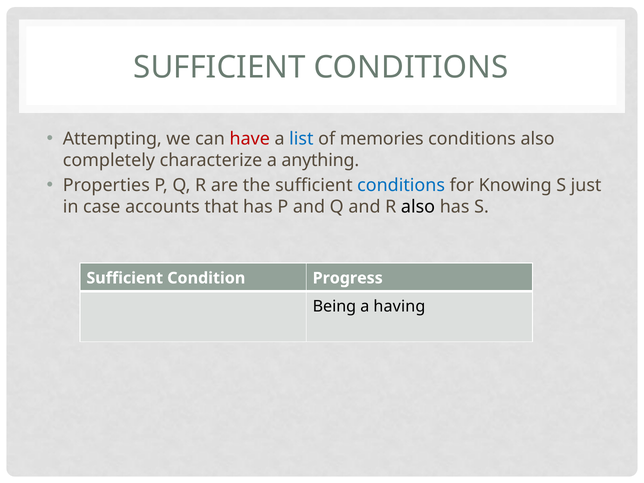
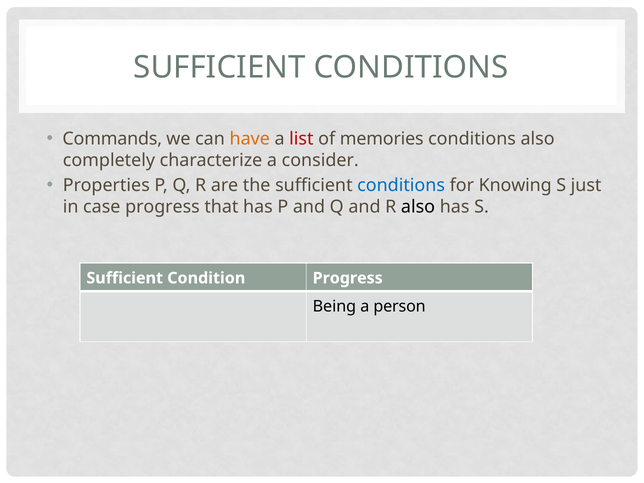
Attempting: Attempting -> Commands (112, 139)
have colour: red -> orange (250, 139)
list colour: blue -> red (301, 139)
anything: anything -> consider (320, 160)
case accounts: accounts -> progress (162, 207)
having: having -> person (400, 306)
